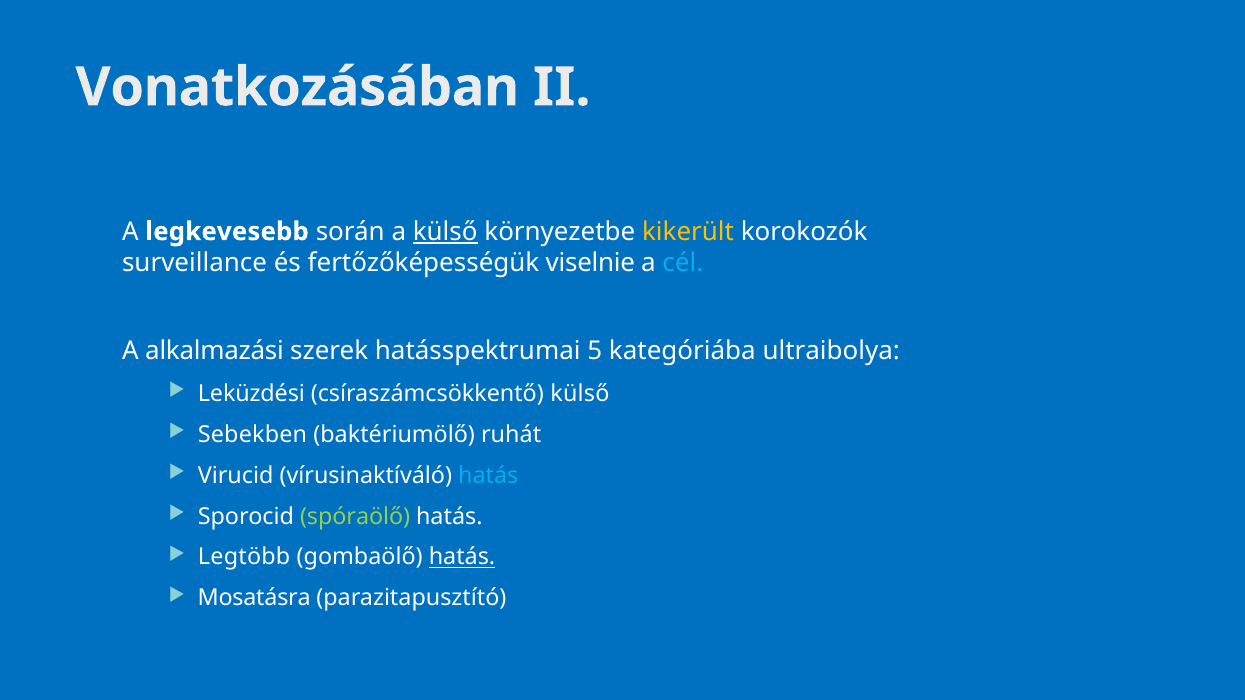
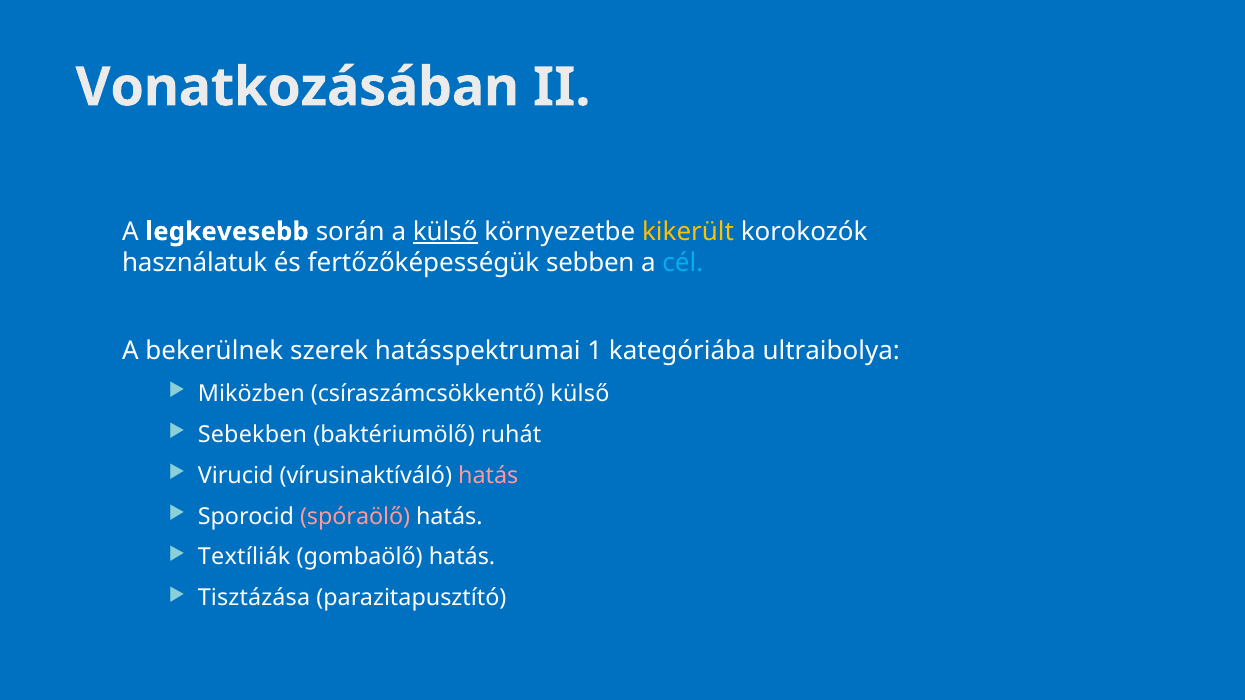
surveillance: surveillance -> használatuk (195, 263)
viselnie: viselnie -> sebben (590, 263)
alkalmazási: alkalmazási -> bekerülnek (214, 351)
5: 5 -> 1 (595, 351)
Leküzdési: Leküzdési -> Miközben (251, 394)
hatás colour: light blue -> pink (488, 476)
spóraölő colour: light green -> pink (355, 517)
Legtöbb: Legtöbb -> Textíliák (244, 558)
hatás underline: present -> none (462, 558)
Mosatásra: Mosatásra -> Tisztázása (254, 599)
